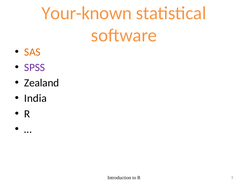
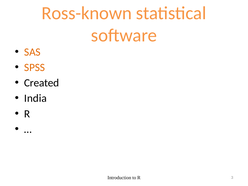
Your-known: Your-known -> Ross-known (87, 13)
SPSS colour: purple -> orange (35, 67)
Zealand: Zealand -> Created (42, 83)
